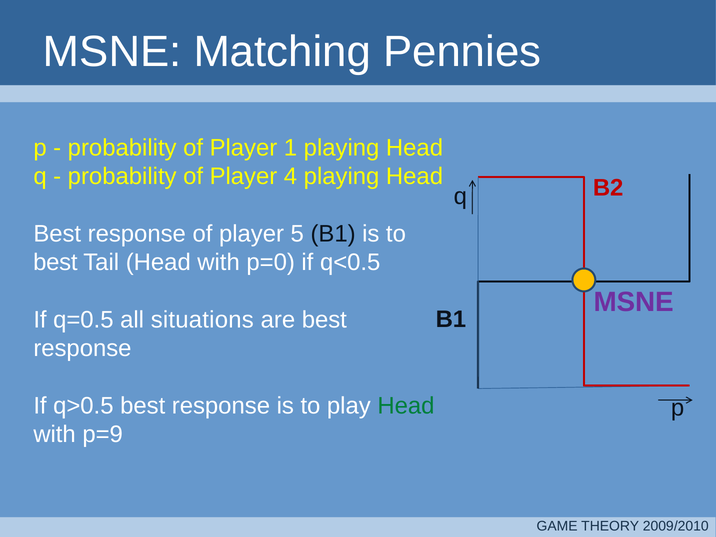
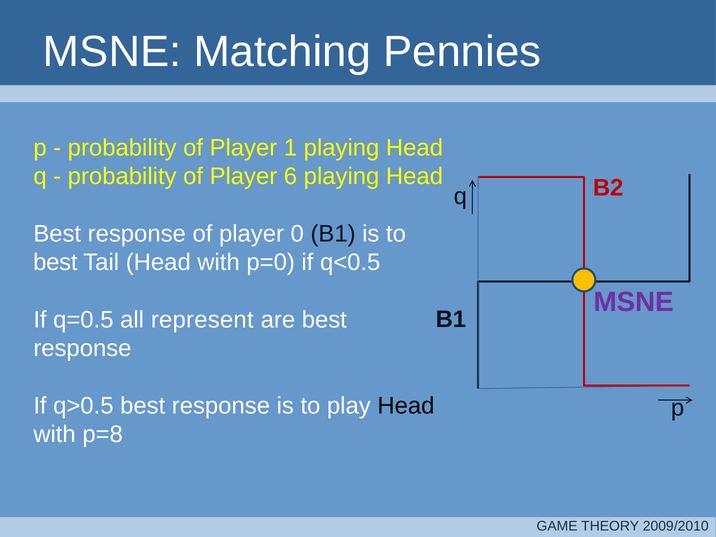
4: 4 -> 6 (290, 177)
5: 5 -> 0 (297, 234)
situations: situations -> represent (202, 320)
Head colour: green -> black (406, 406)
p=9: p=9 -> p=8 (103, 434)
